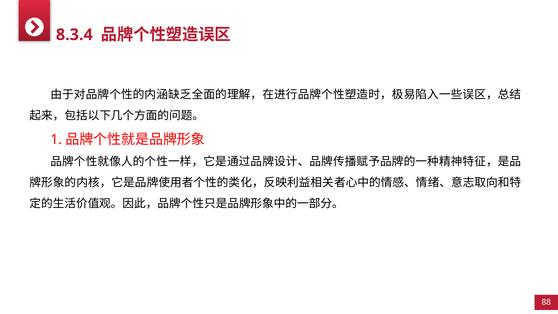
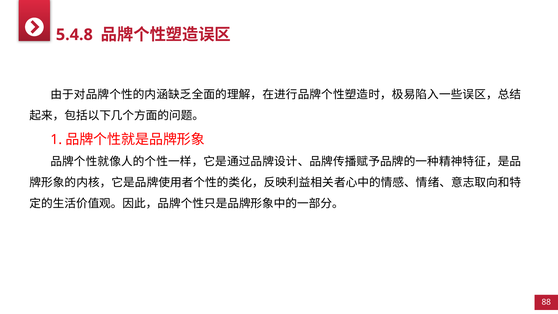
8.3.4: 8.3.4 -> 5.4.8 (74, 35)
